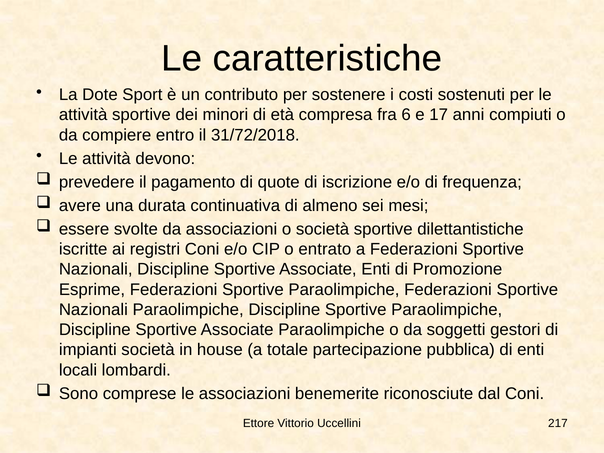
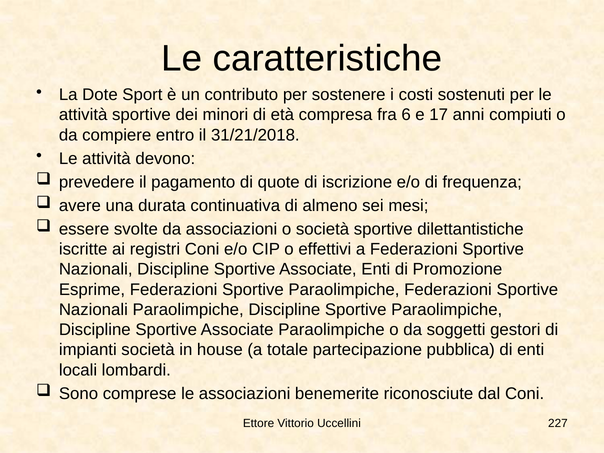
31/72/2018: 31/72/2018 -> 31/21/2018 (255, 135)
entrato: entrato -> effettivi (325, 249)
217: 217 -> 227 (558, 423)
